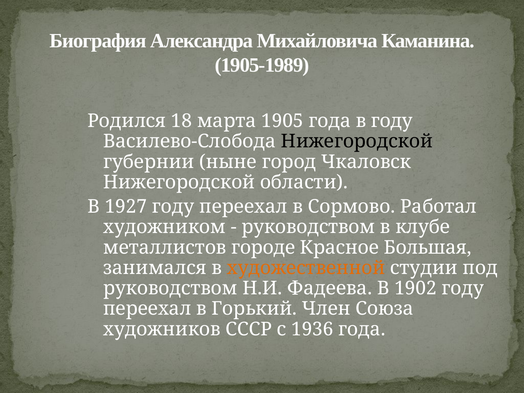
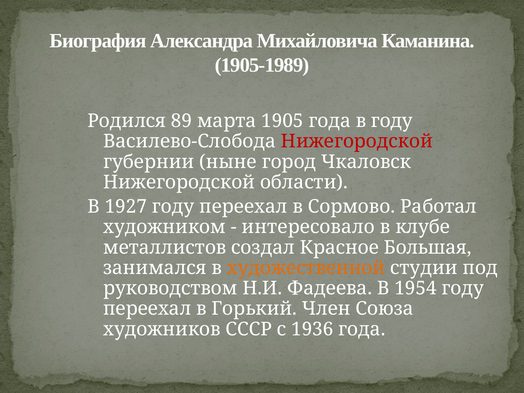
18: 18 -> 89 (182, 121)
Нижегородской colour: black -> red (357, 141)
руководством: руководством -> интересовало (308, 227)
городе: городе -> создал (263, 247)
1902: 1902 -> 1954 (416, 288)
